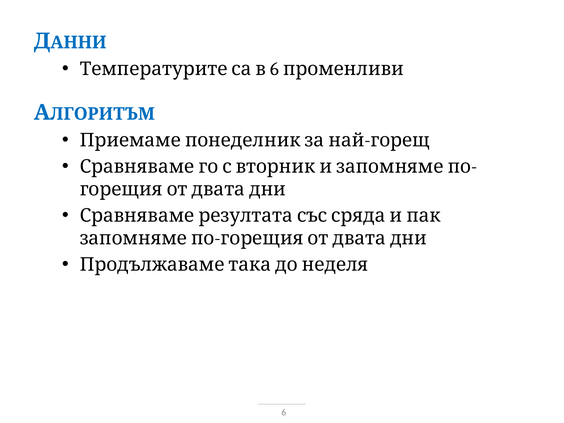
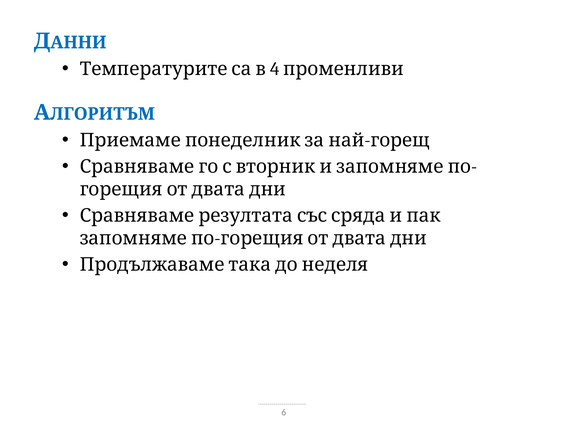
6: 6 -> 4 (275, 69)
